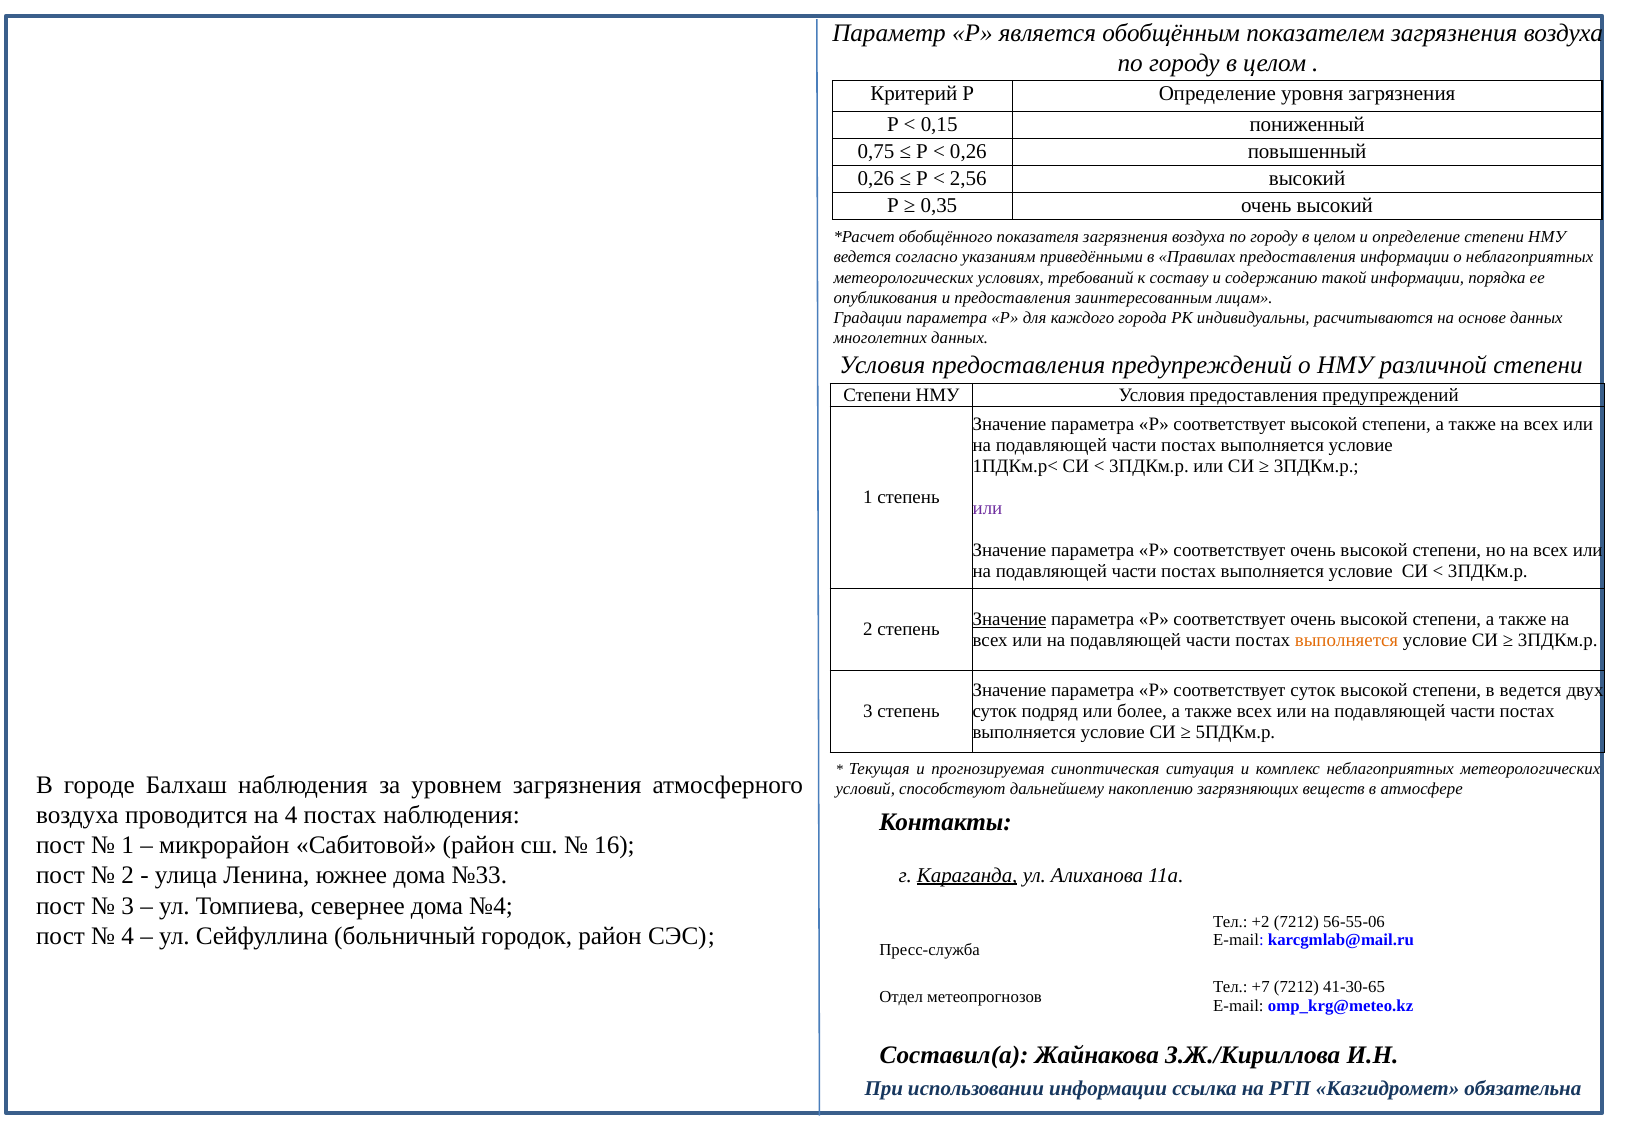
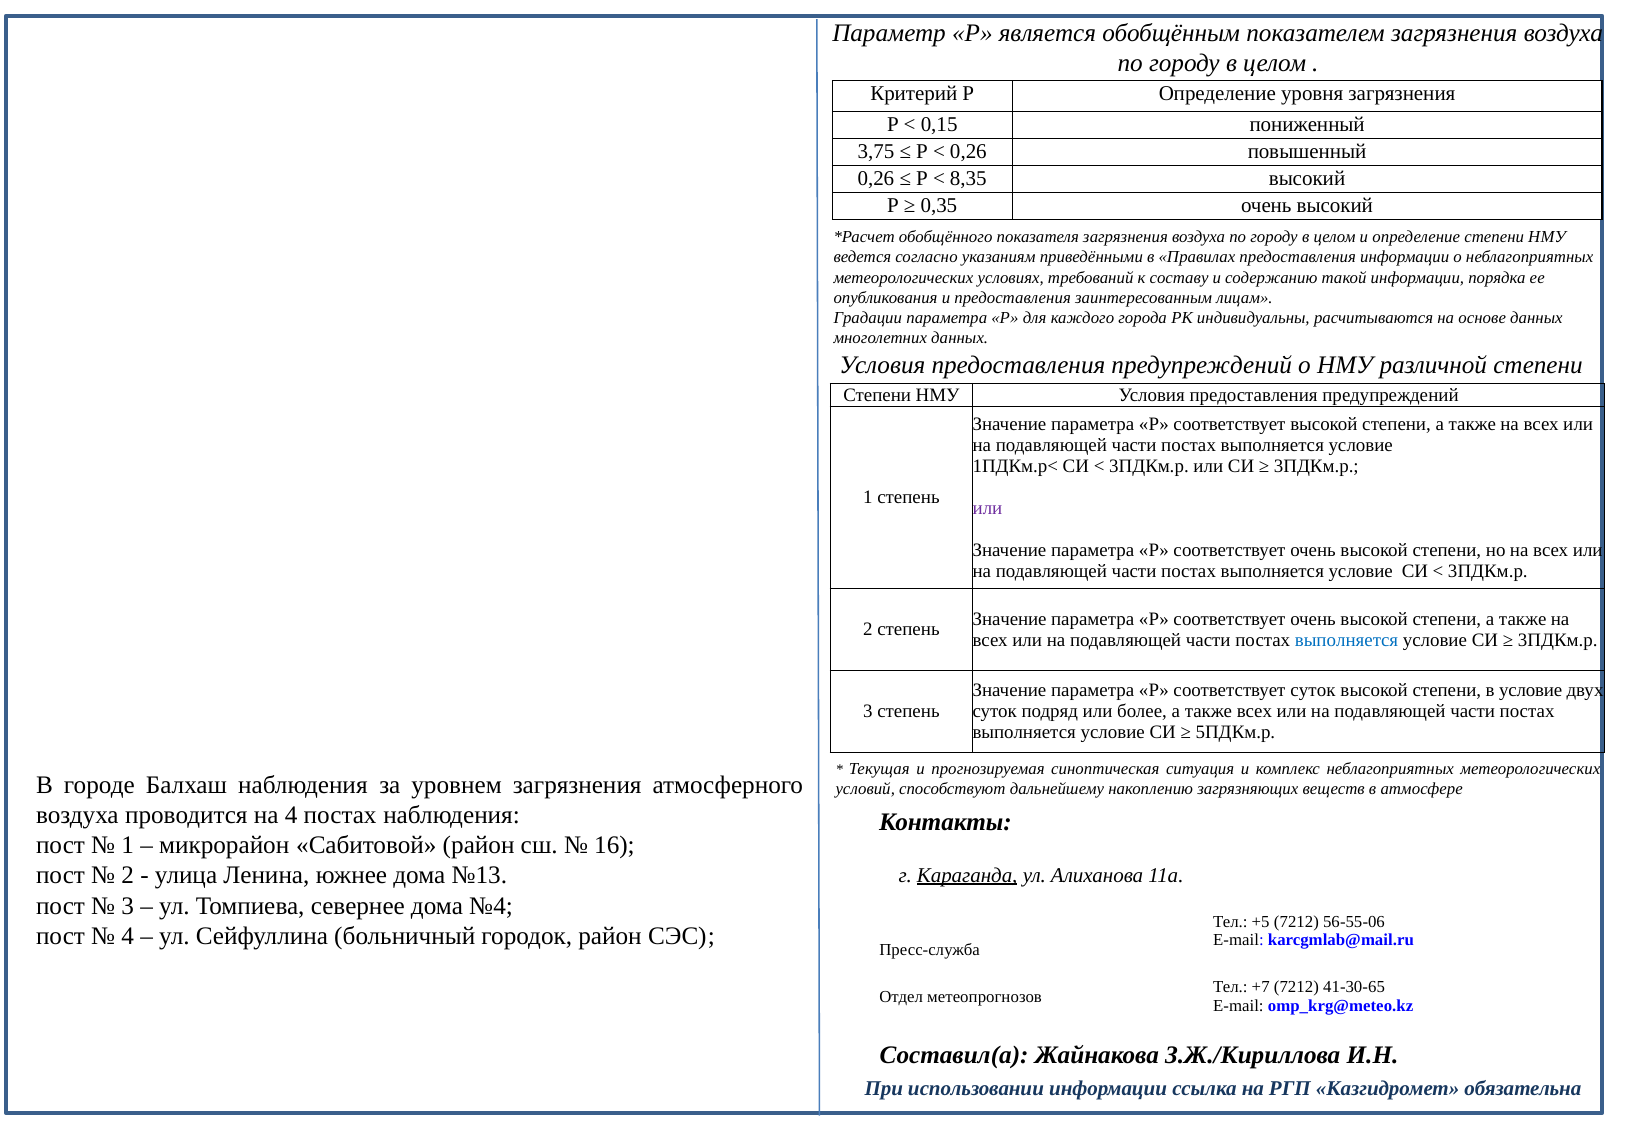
0,75: 0,75 -> 3,75 (876, 152)
2,56: 2,56 -> 8,35 (968, 179)
Значение underline: present -> none (1010, 619)
выполняется colour: orange -> blue (1346, 640)
в ведется: ведется -> условие (1531, 690)
№33: №33 -> №13 (479, 875)
+2: +2 -> +5 (1261, 921)
